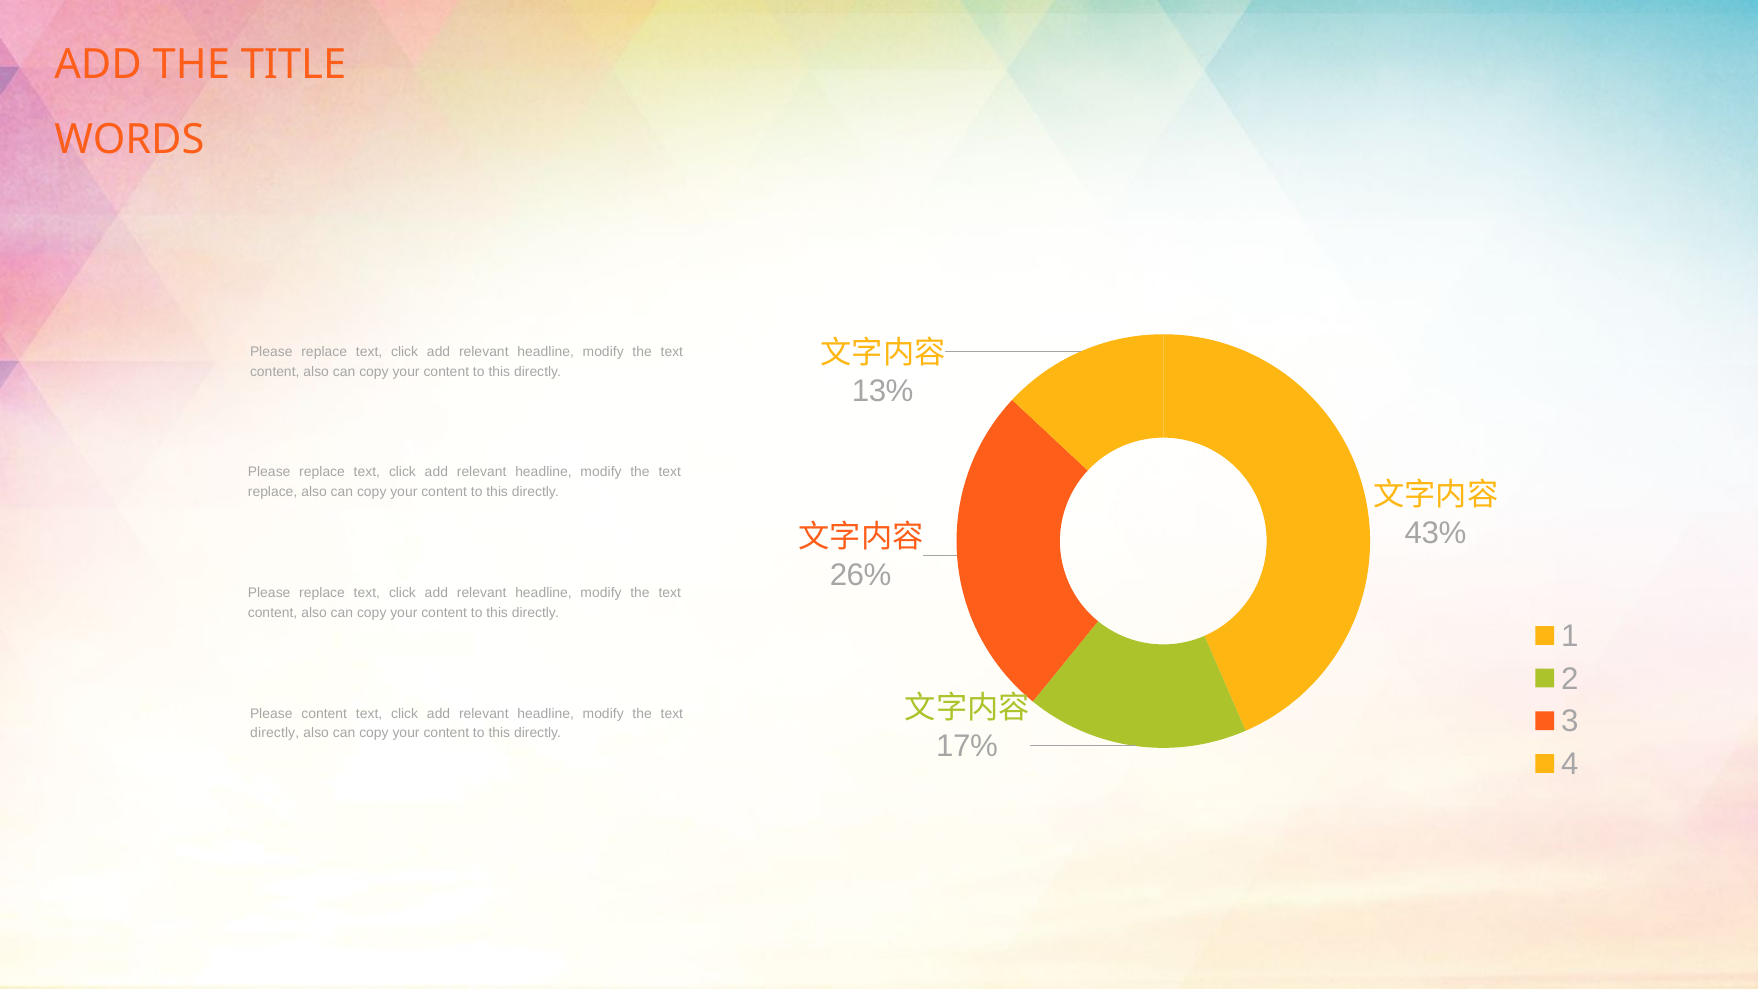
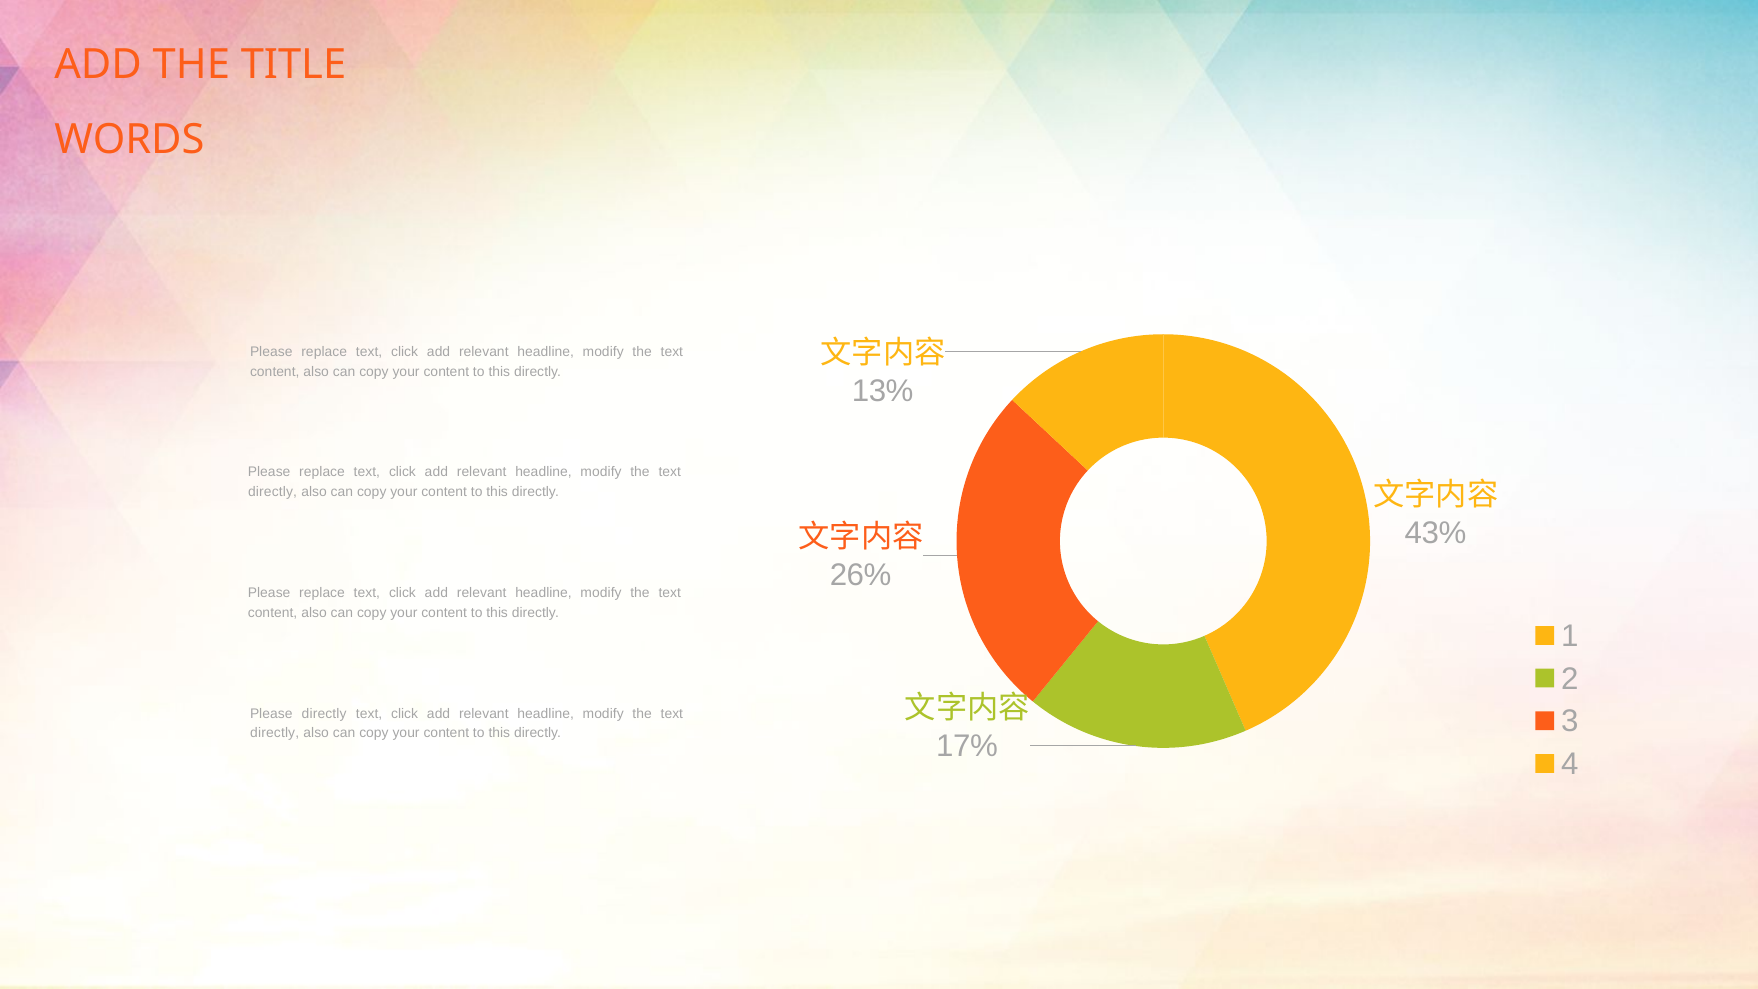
replace: replace -> directly (273, 492)
Please content: content -> directly (324, 713)
